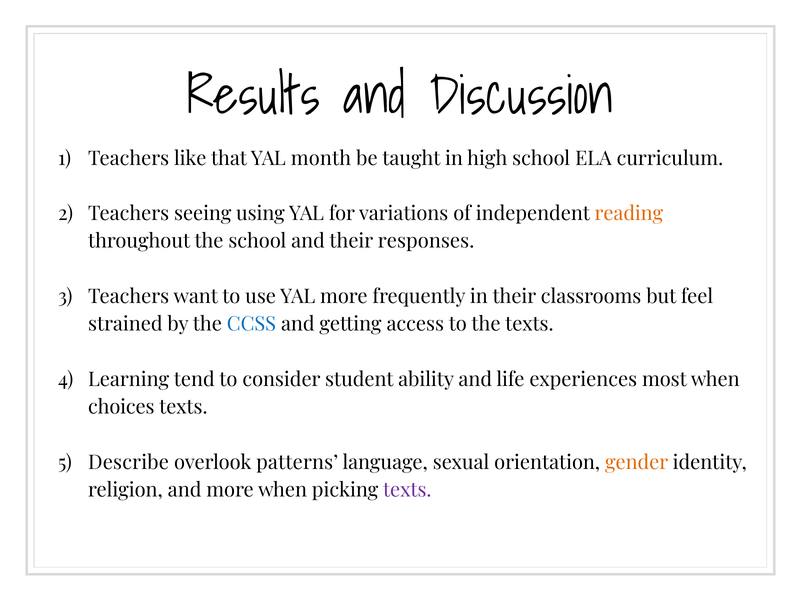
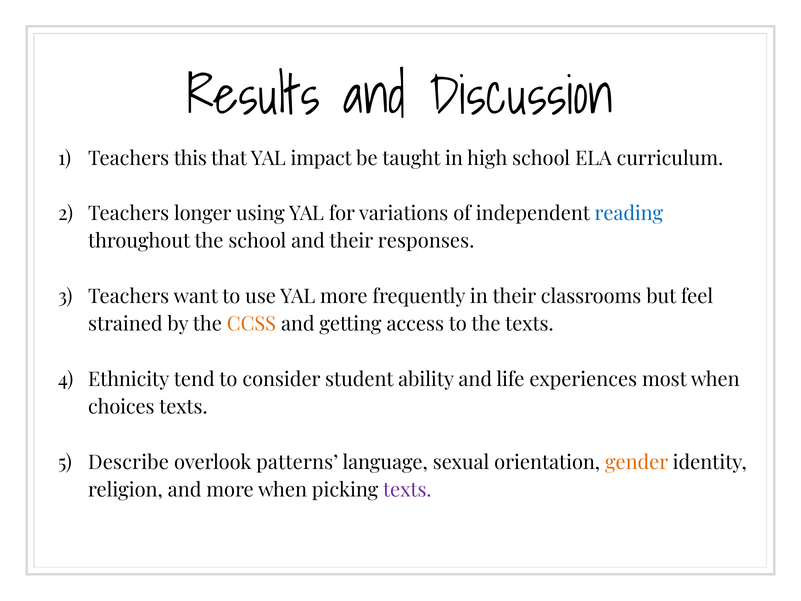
like: like -> this (190, 158)
month: month -> impact (321, 158)
seeing: seeing -> longer (203, 214)
reading colour: orange -> blue (629, 214)
CCSS colour: blue -> orange (251, 324)
Learning: Learning -> Ethnicity (129, 379)
